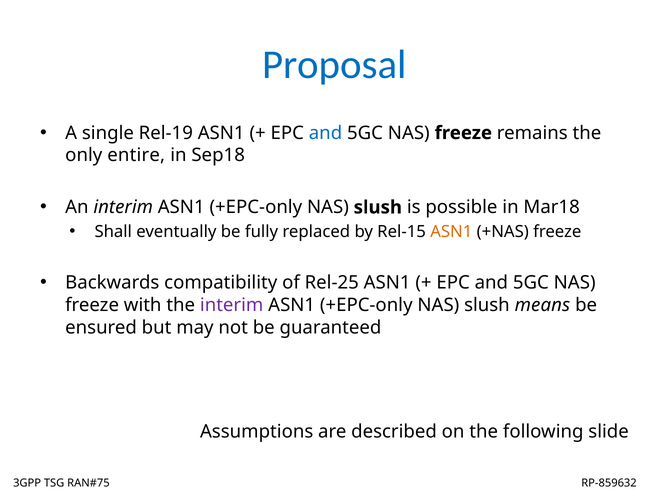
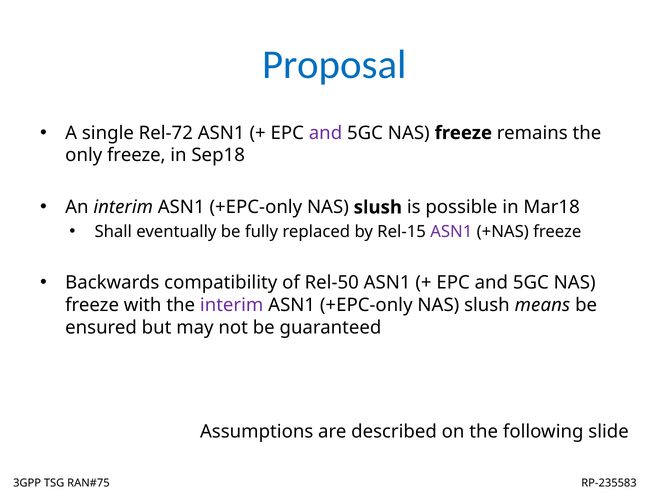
Rel-19: Rel-19 -> Rel-72 (166, 133)
and colour: blue -> purple (325, 133)
only entire: entire -> freeze (136, 155)
ASN1 colour: orange -> purple (451, 232)
Rel-25: Rel-25 -> Rel-50 (332, 283)
RP-859632: RP-859632 -> RP-235583 (609, 483)
